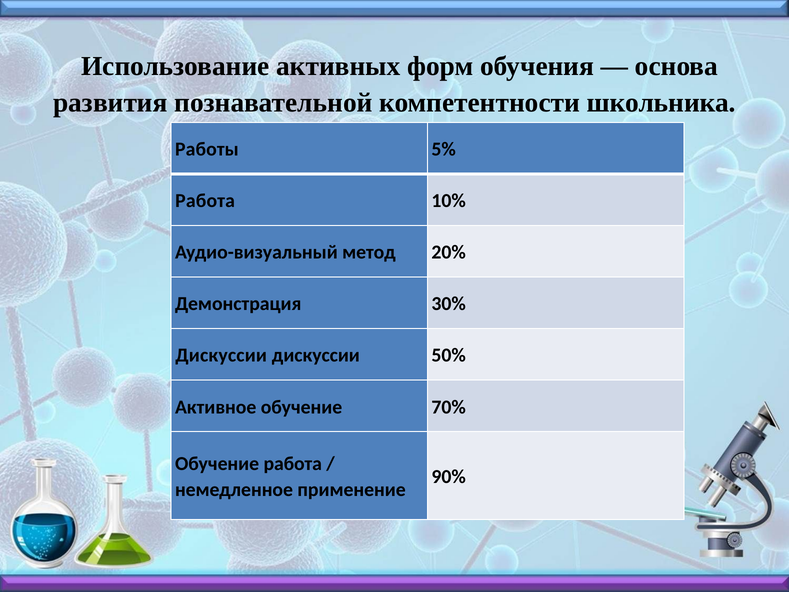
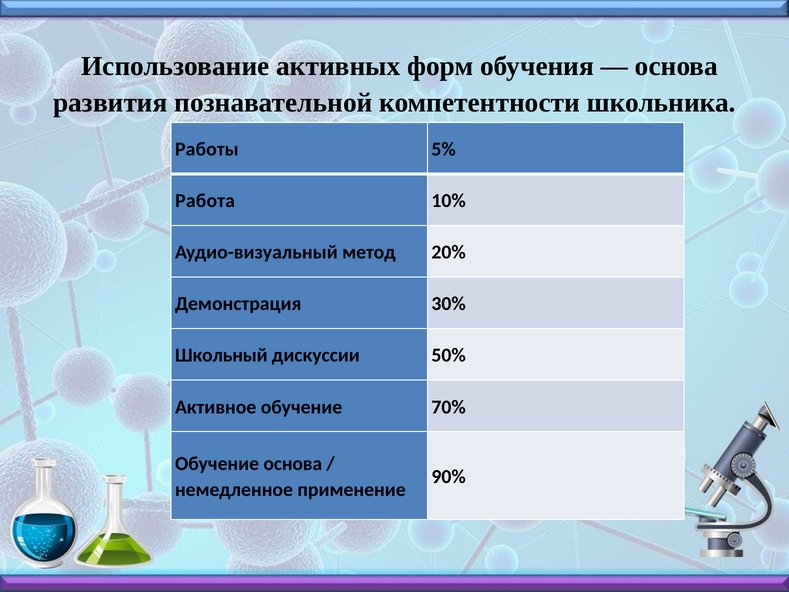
Дискуссии: Дискуссии -> Школьный (221, 355)
Обучение работа: работа -> основа (293, 464)
